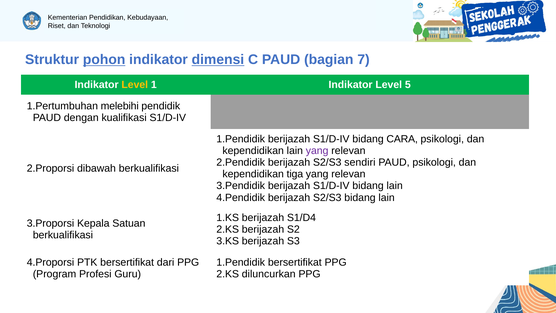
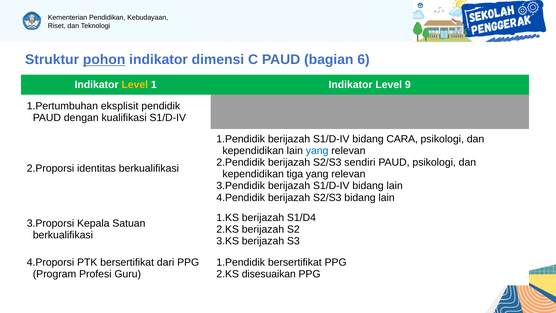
dimensi underline: present -> none (218, 60)
7: 7 -> 6 (364, 60)
5: 5 -> 9 (408, 85)
melebihi: melebihi -> eksplisit (120, 106)
yang colour: purple -> blue (317, 151)
dibawah: dibawah -> identitas (96, 168)
diluncurkan: diluncurkan -> disesuaikan (269, 274)
